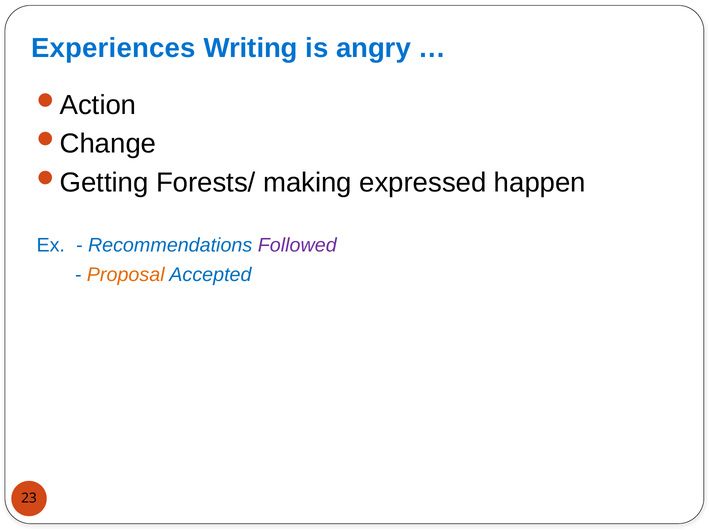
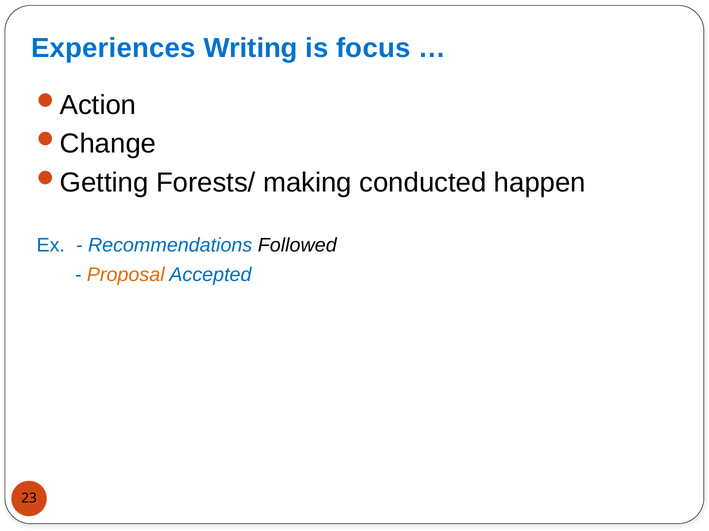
angry: angry -> focus (373, 48)
expressed: expressed -> conducted (423, 183)
Followed colour: purple -> black (297, 246)
